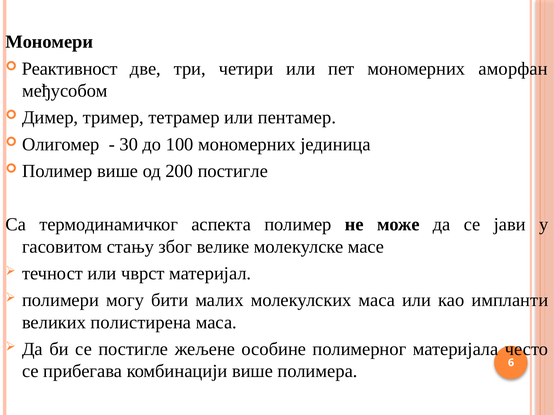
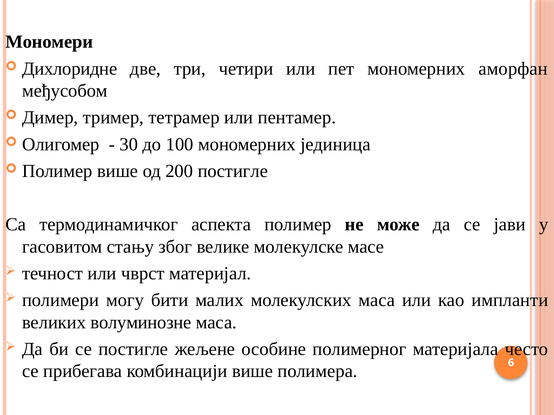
Реактивност: Реактивност -> Дихлоридне (70, 69)
полистирена: полистирена -> волуминозне (141, 323)
